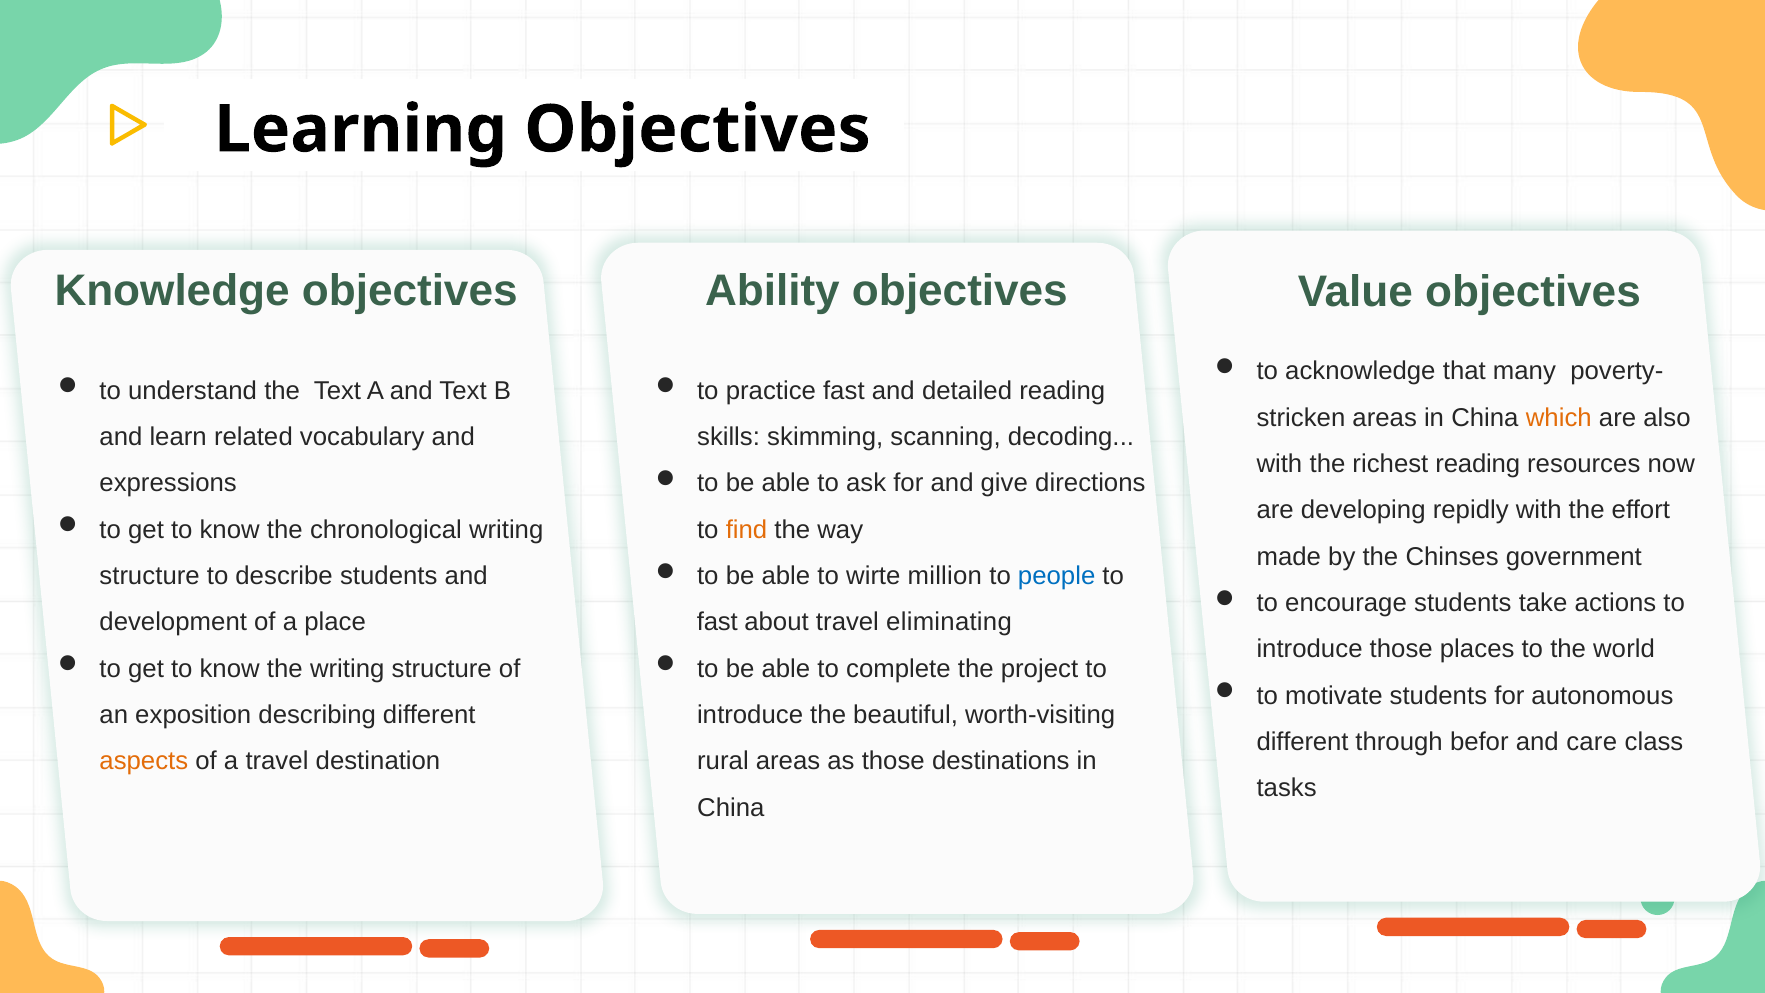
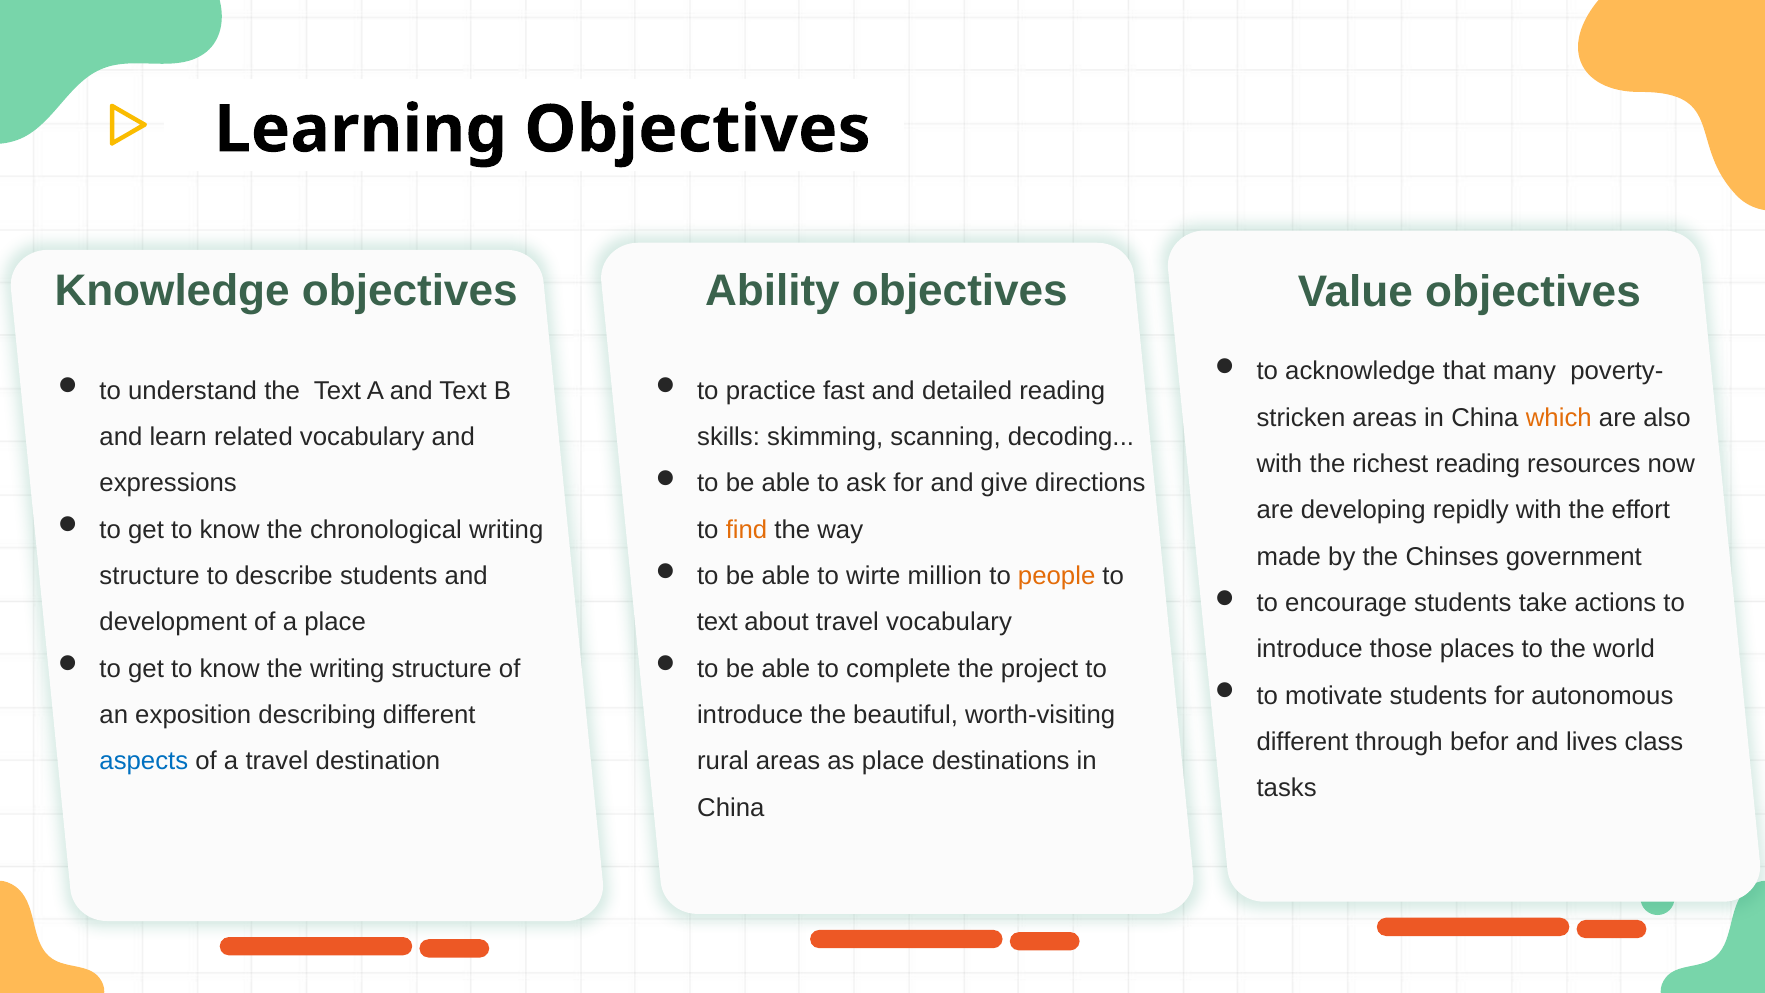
people colour: blue -> orange (1057, 576)
fast: fast -> text (717, 622)
travel eliminating: eliminating -> vocabulary (949, 622)
care: care -> lives (1592, 742)
aspects colour: orange -> blue (144, 761)
as those: those -> place (893, 761)
